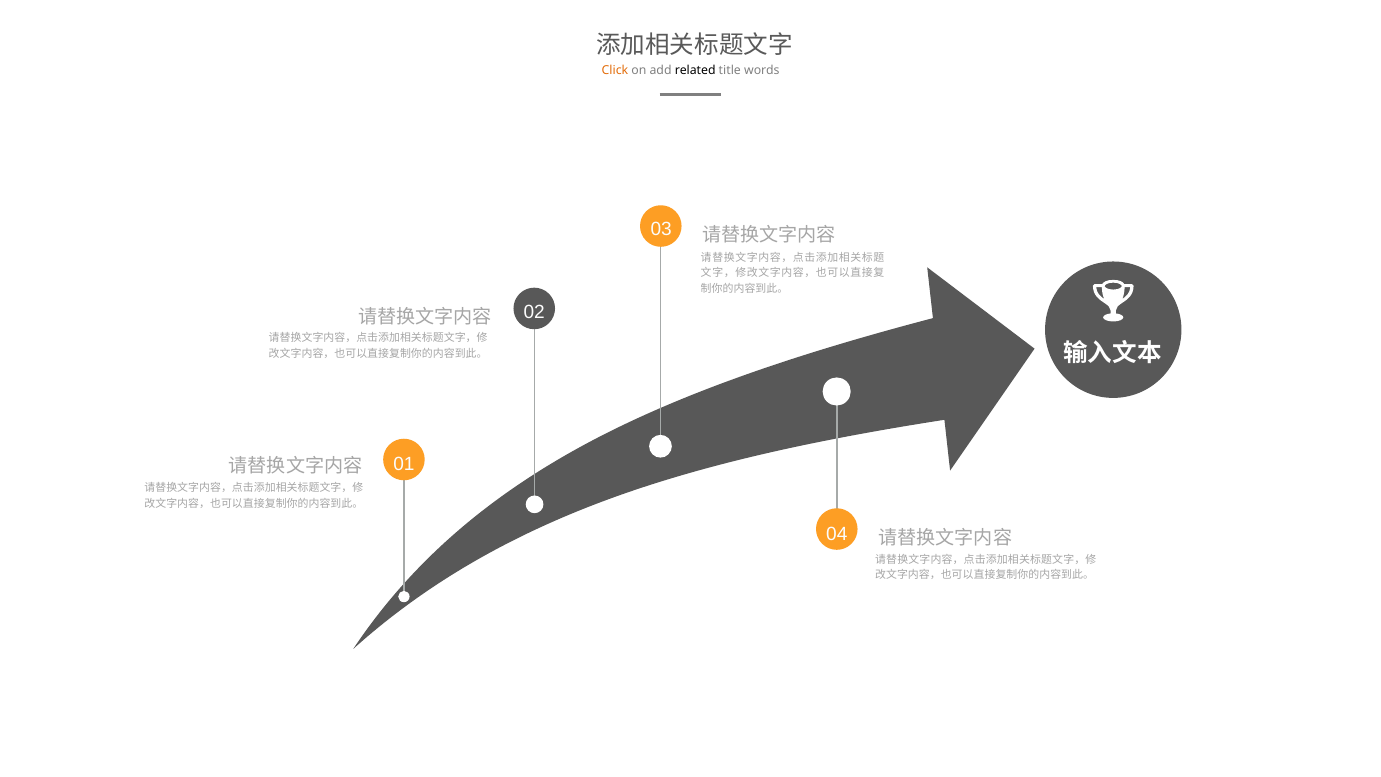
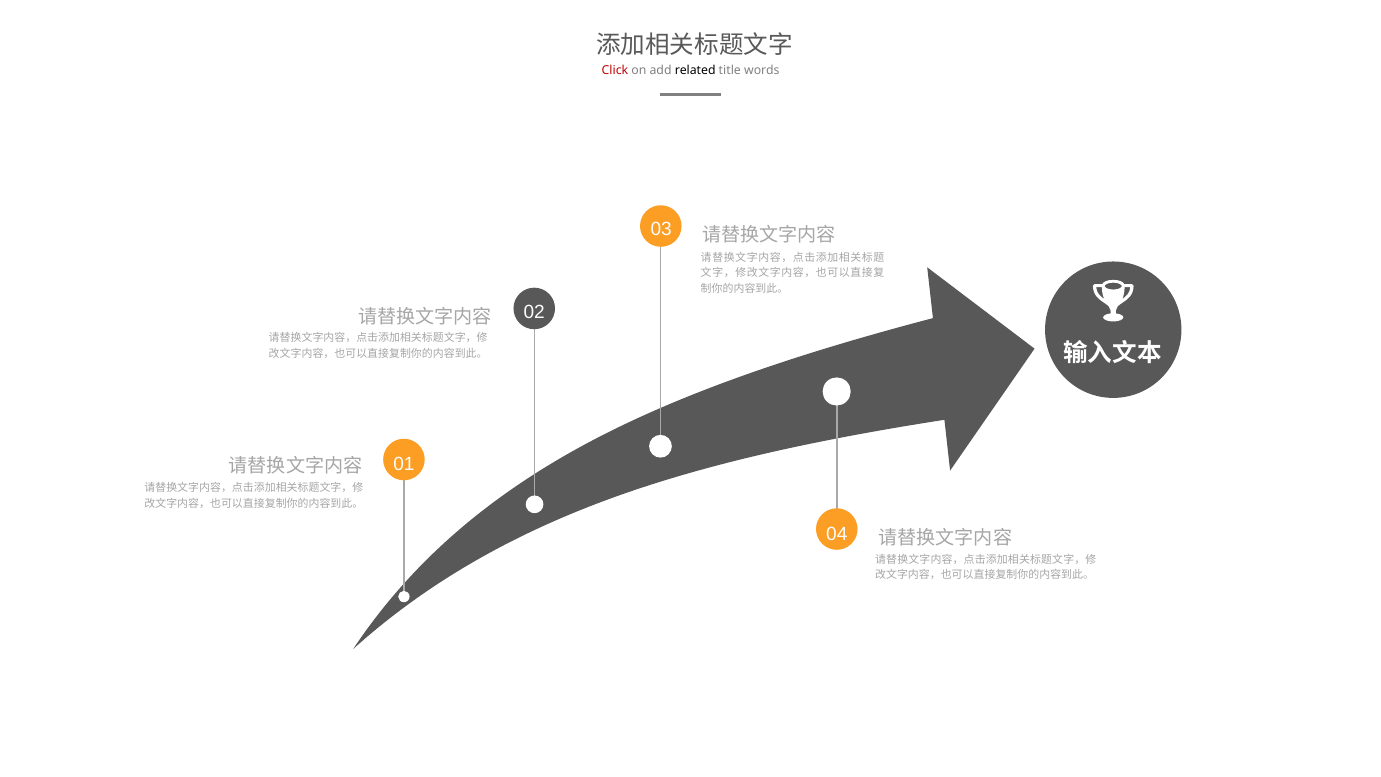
Click colour: orange -> red (615, 71)
